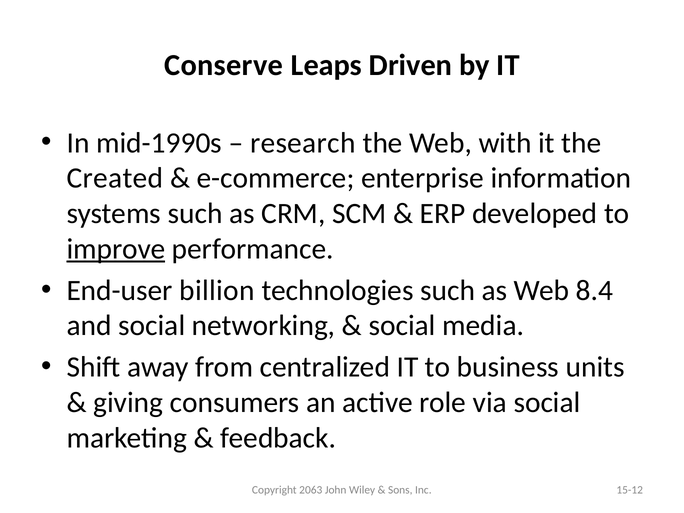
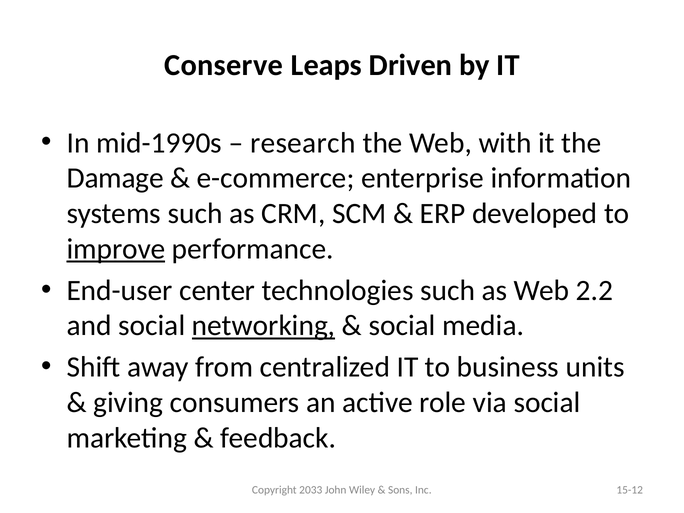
Created: Created -> Damage (115, 178)
billion: billion -> center (217, 290)
8.4: 8.4 -> 2.2 (594, 290)
networking underline: none -> present (264, 326)
2063: 2063 -> 2033 (311, 490)
